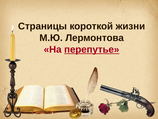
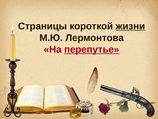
жизни underline: none -> present (130, 26)
